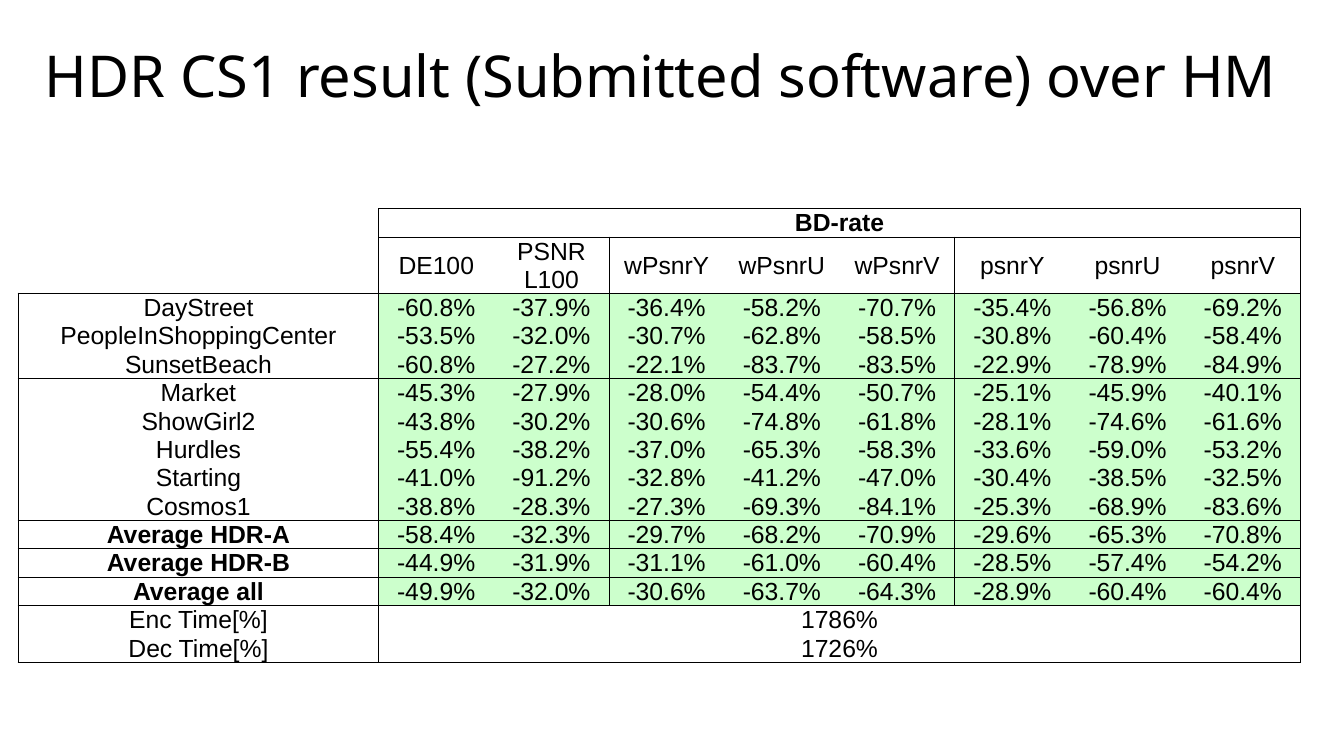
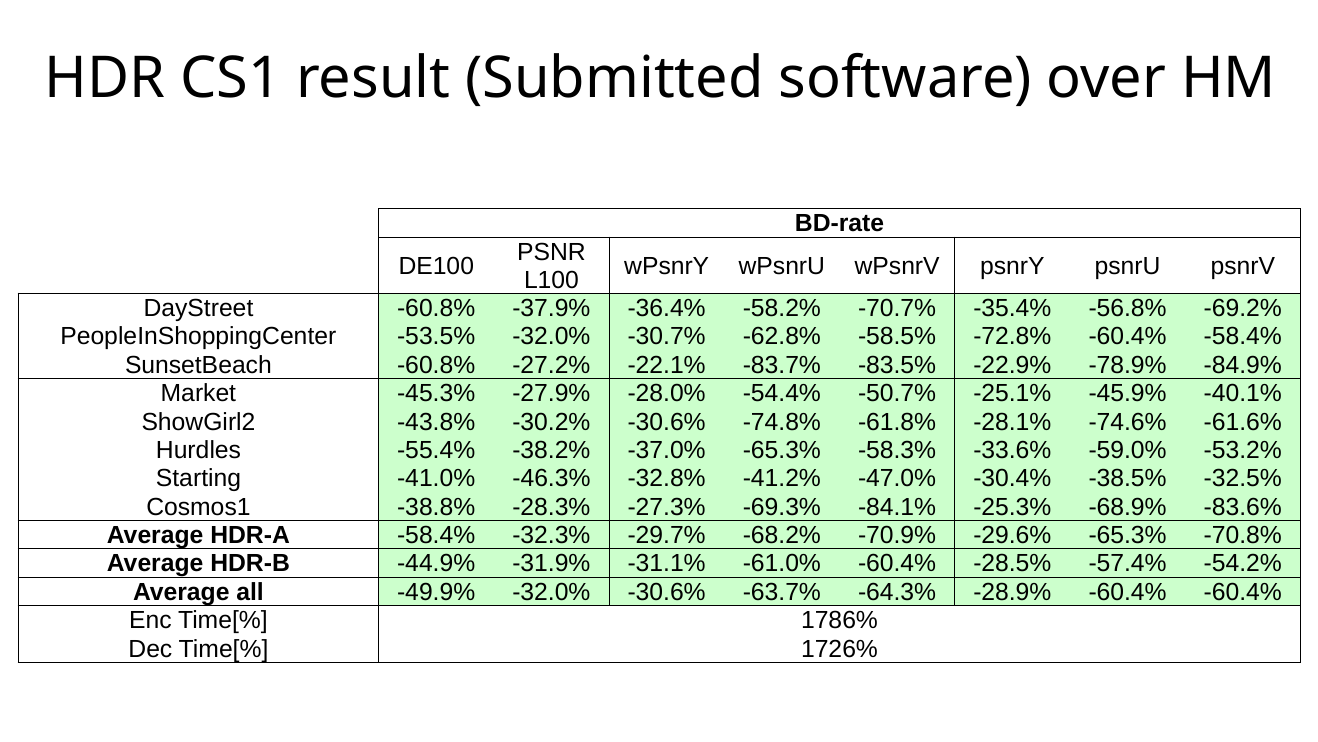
-30.8%: -30.8% -> -72.8% (1012, 336)
-91.2%: -91.2% -> -46.3% (551, 478)
